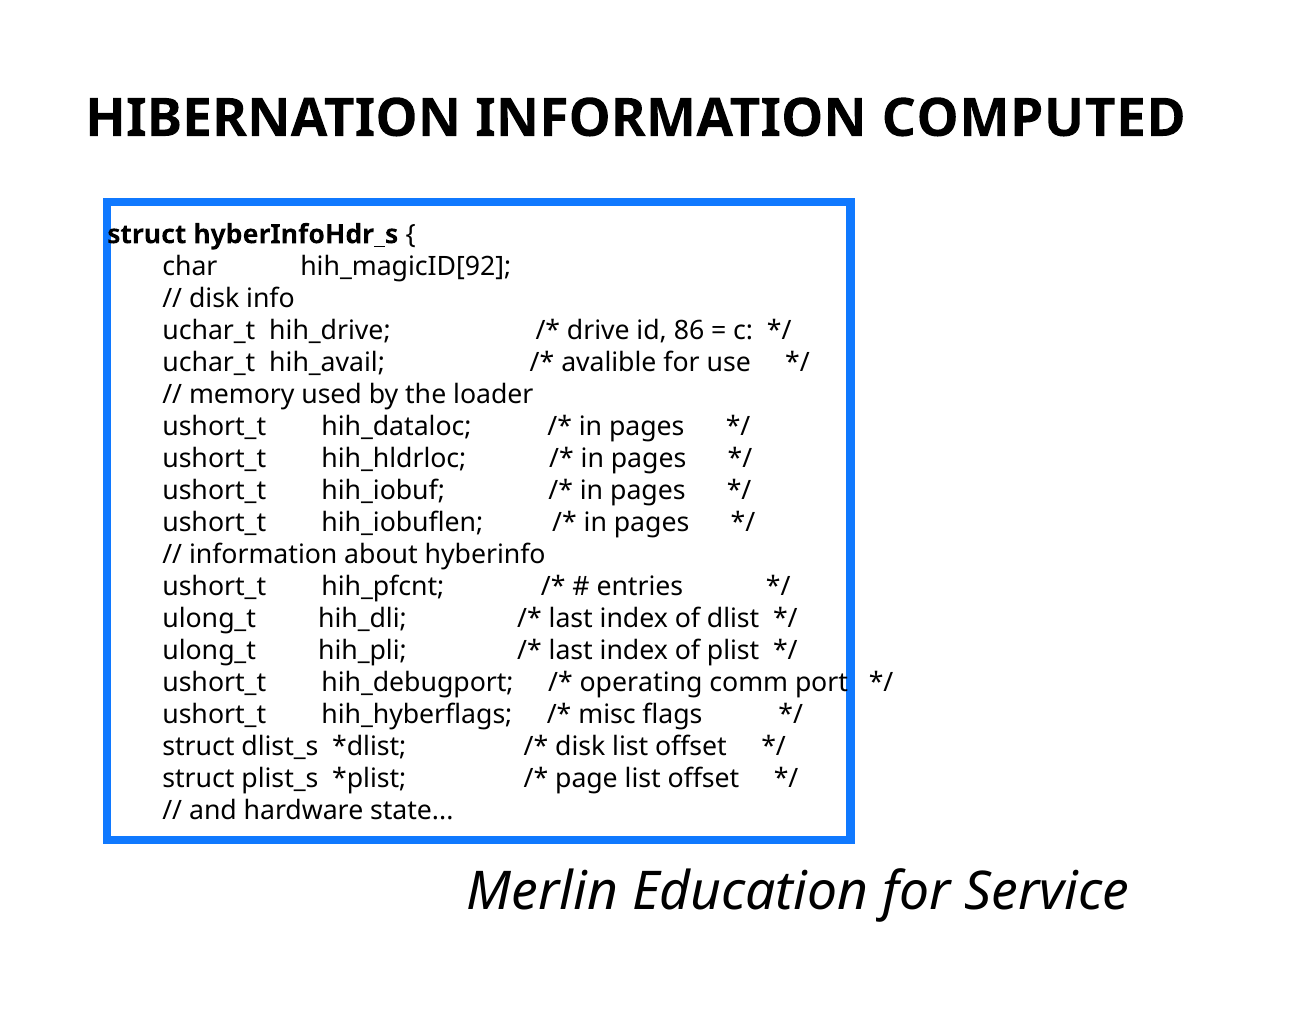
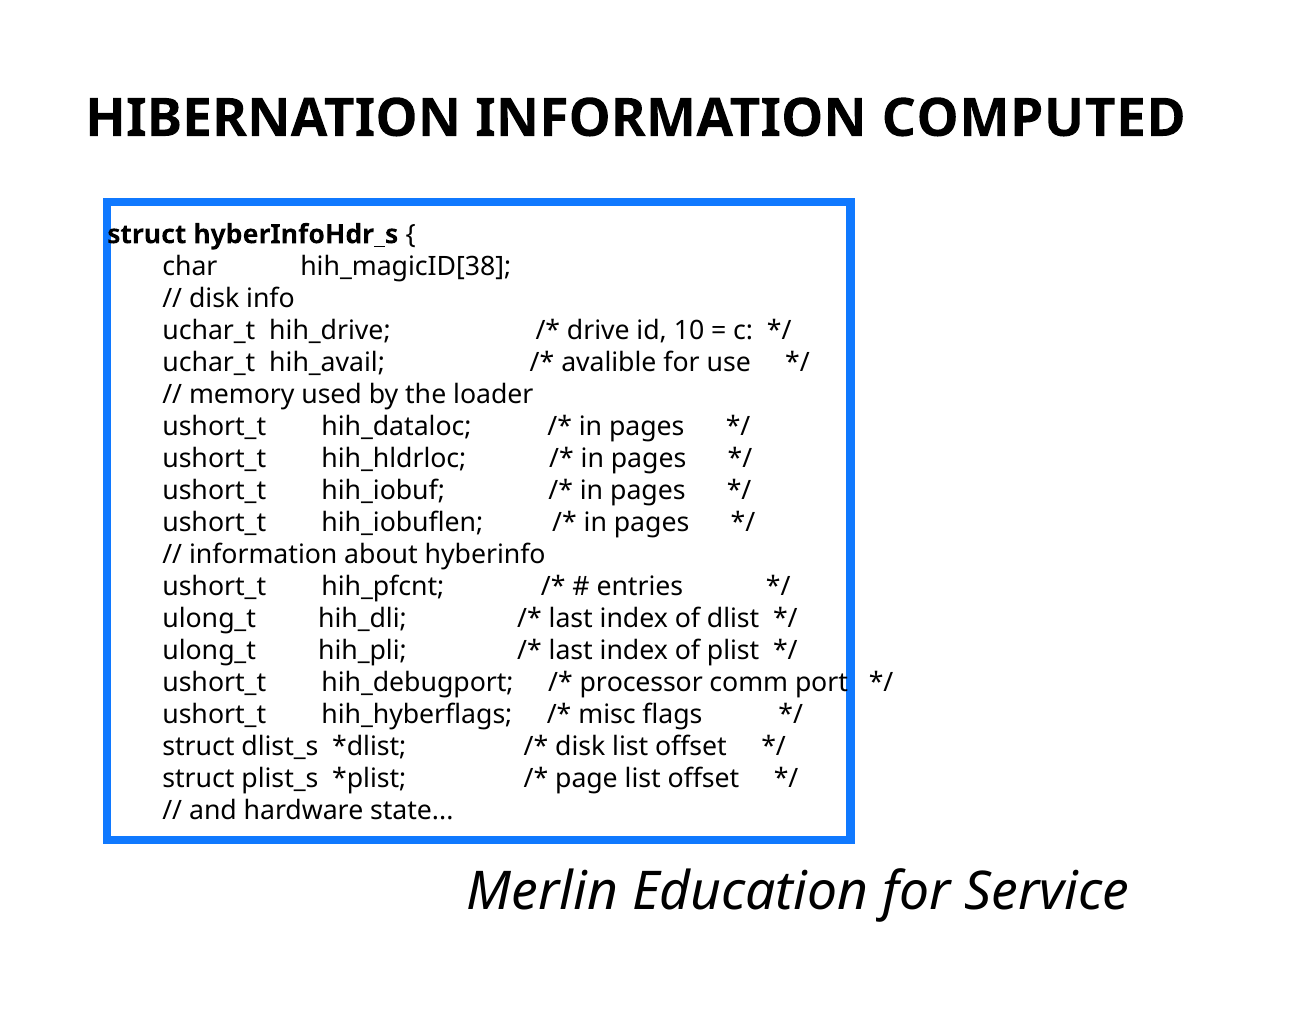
hih_magicID[92: hih_magicID[92 -> hih_magicID[38 (406, 266)
86: 86 -> 10 (689, 331)
operating: operating -> processor (641, 683)
